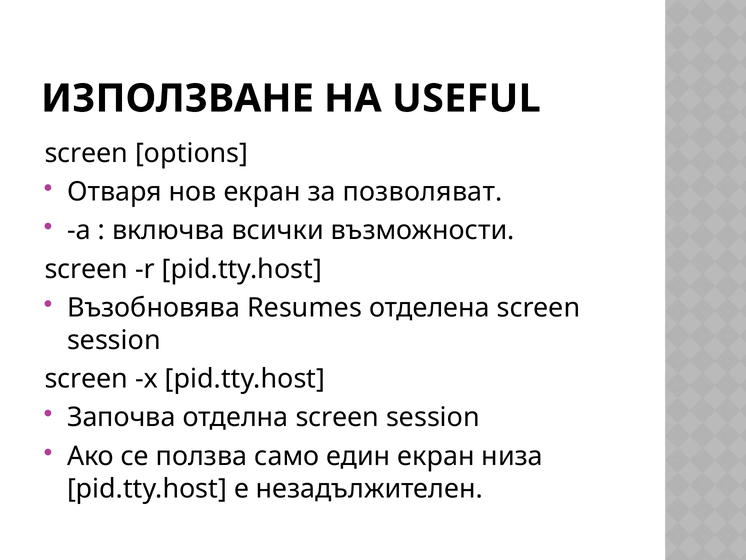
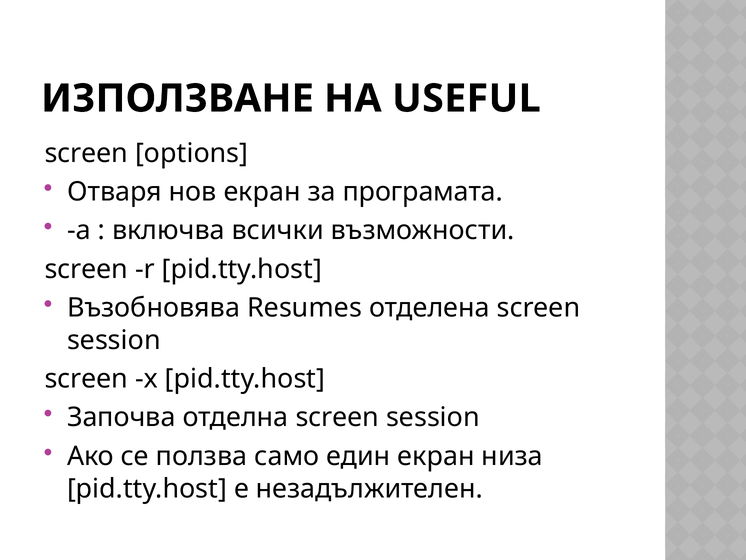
позволяват: позволяват -> програмата (423, 192)
